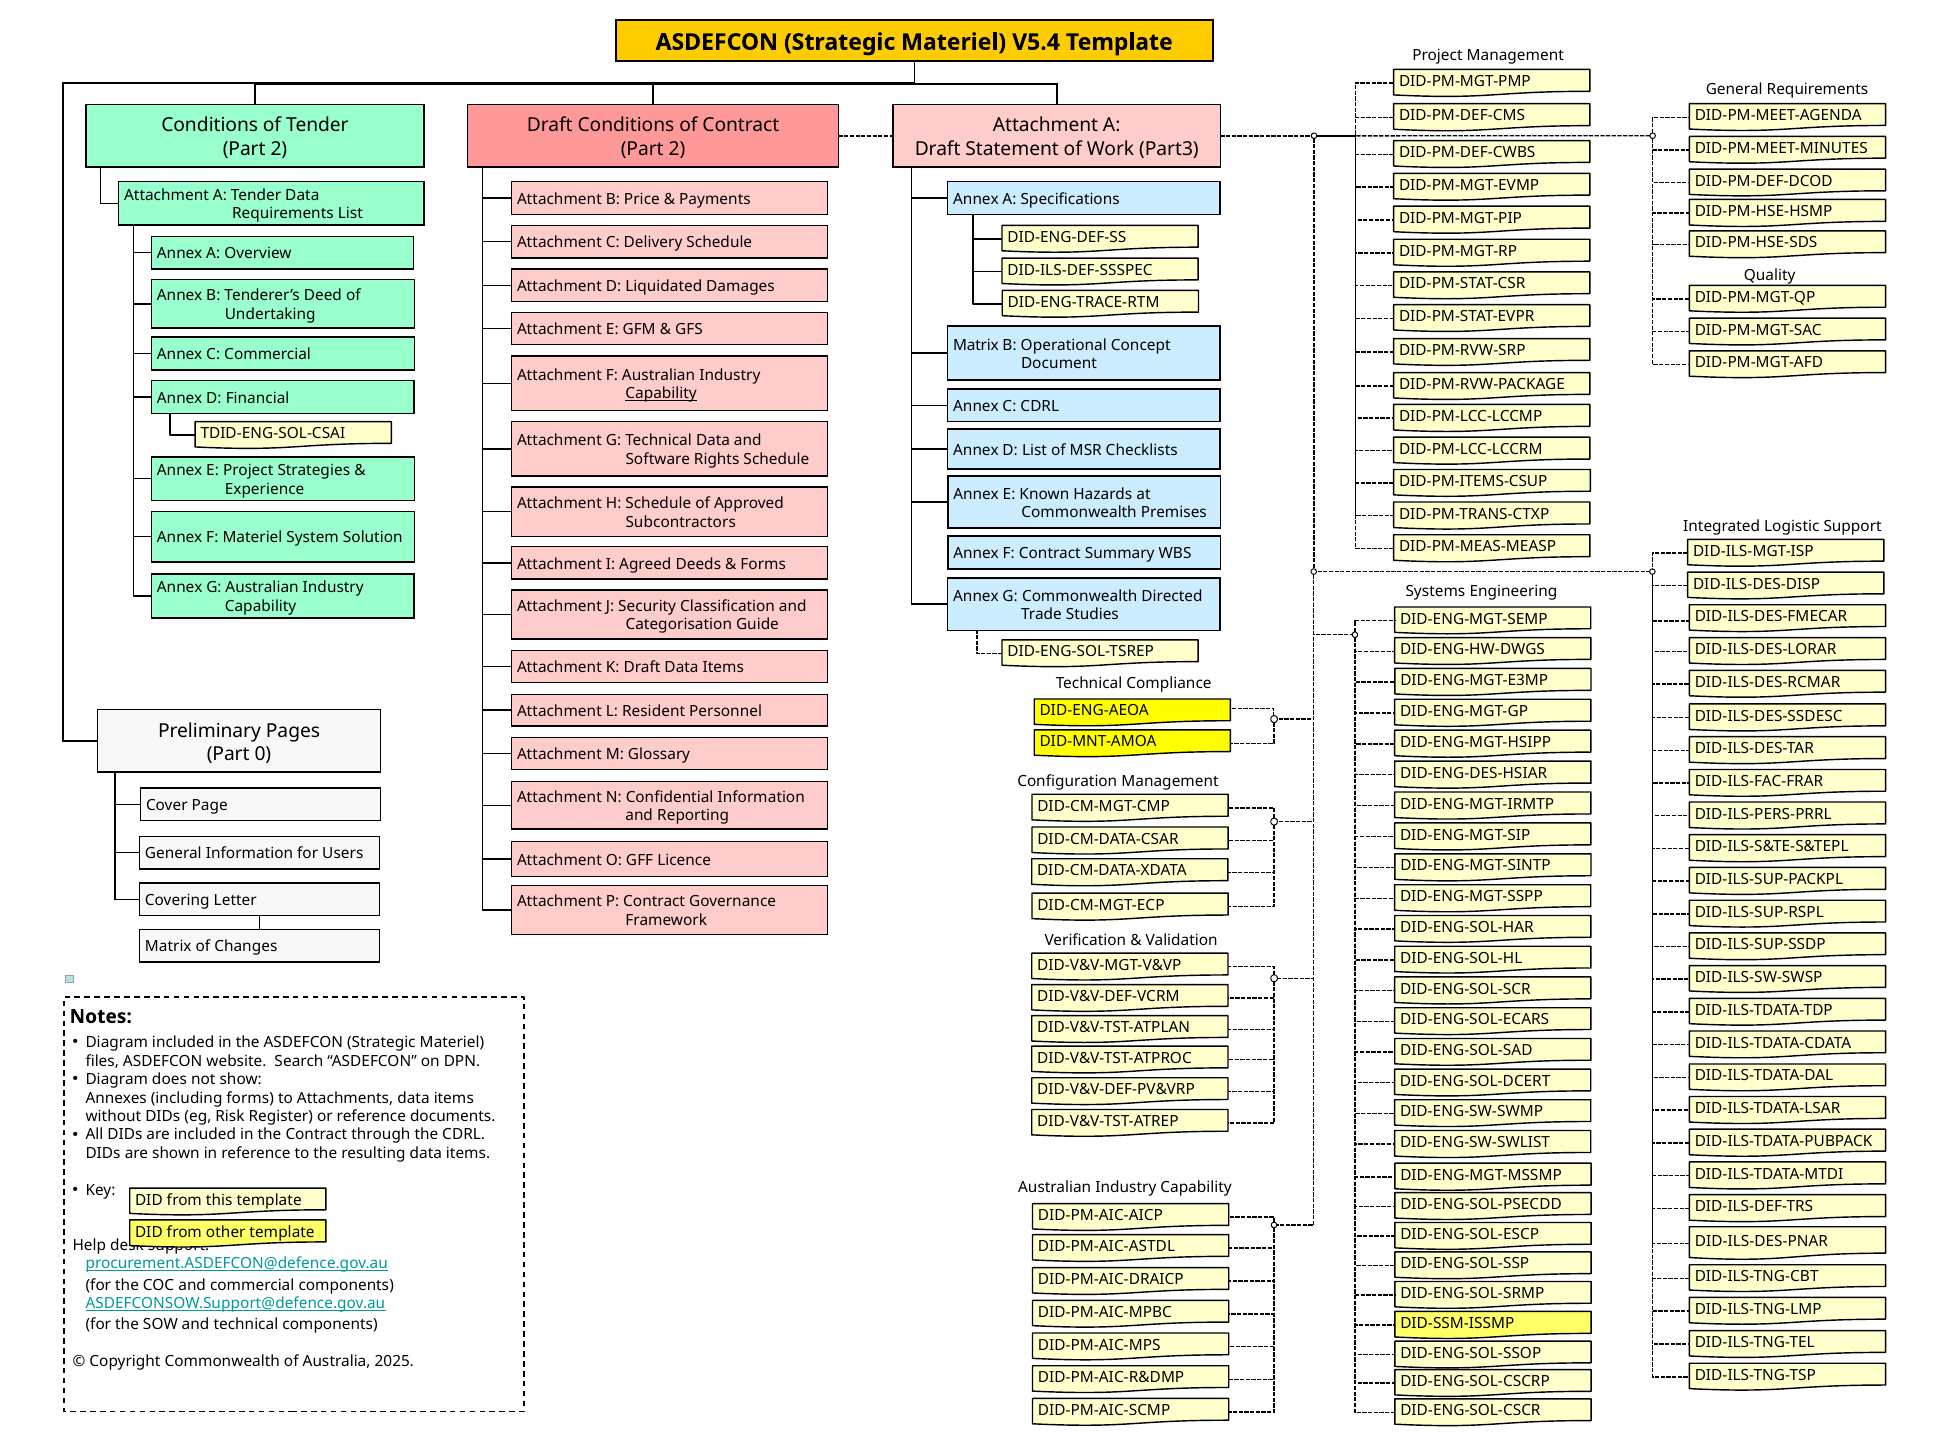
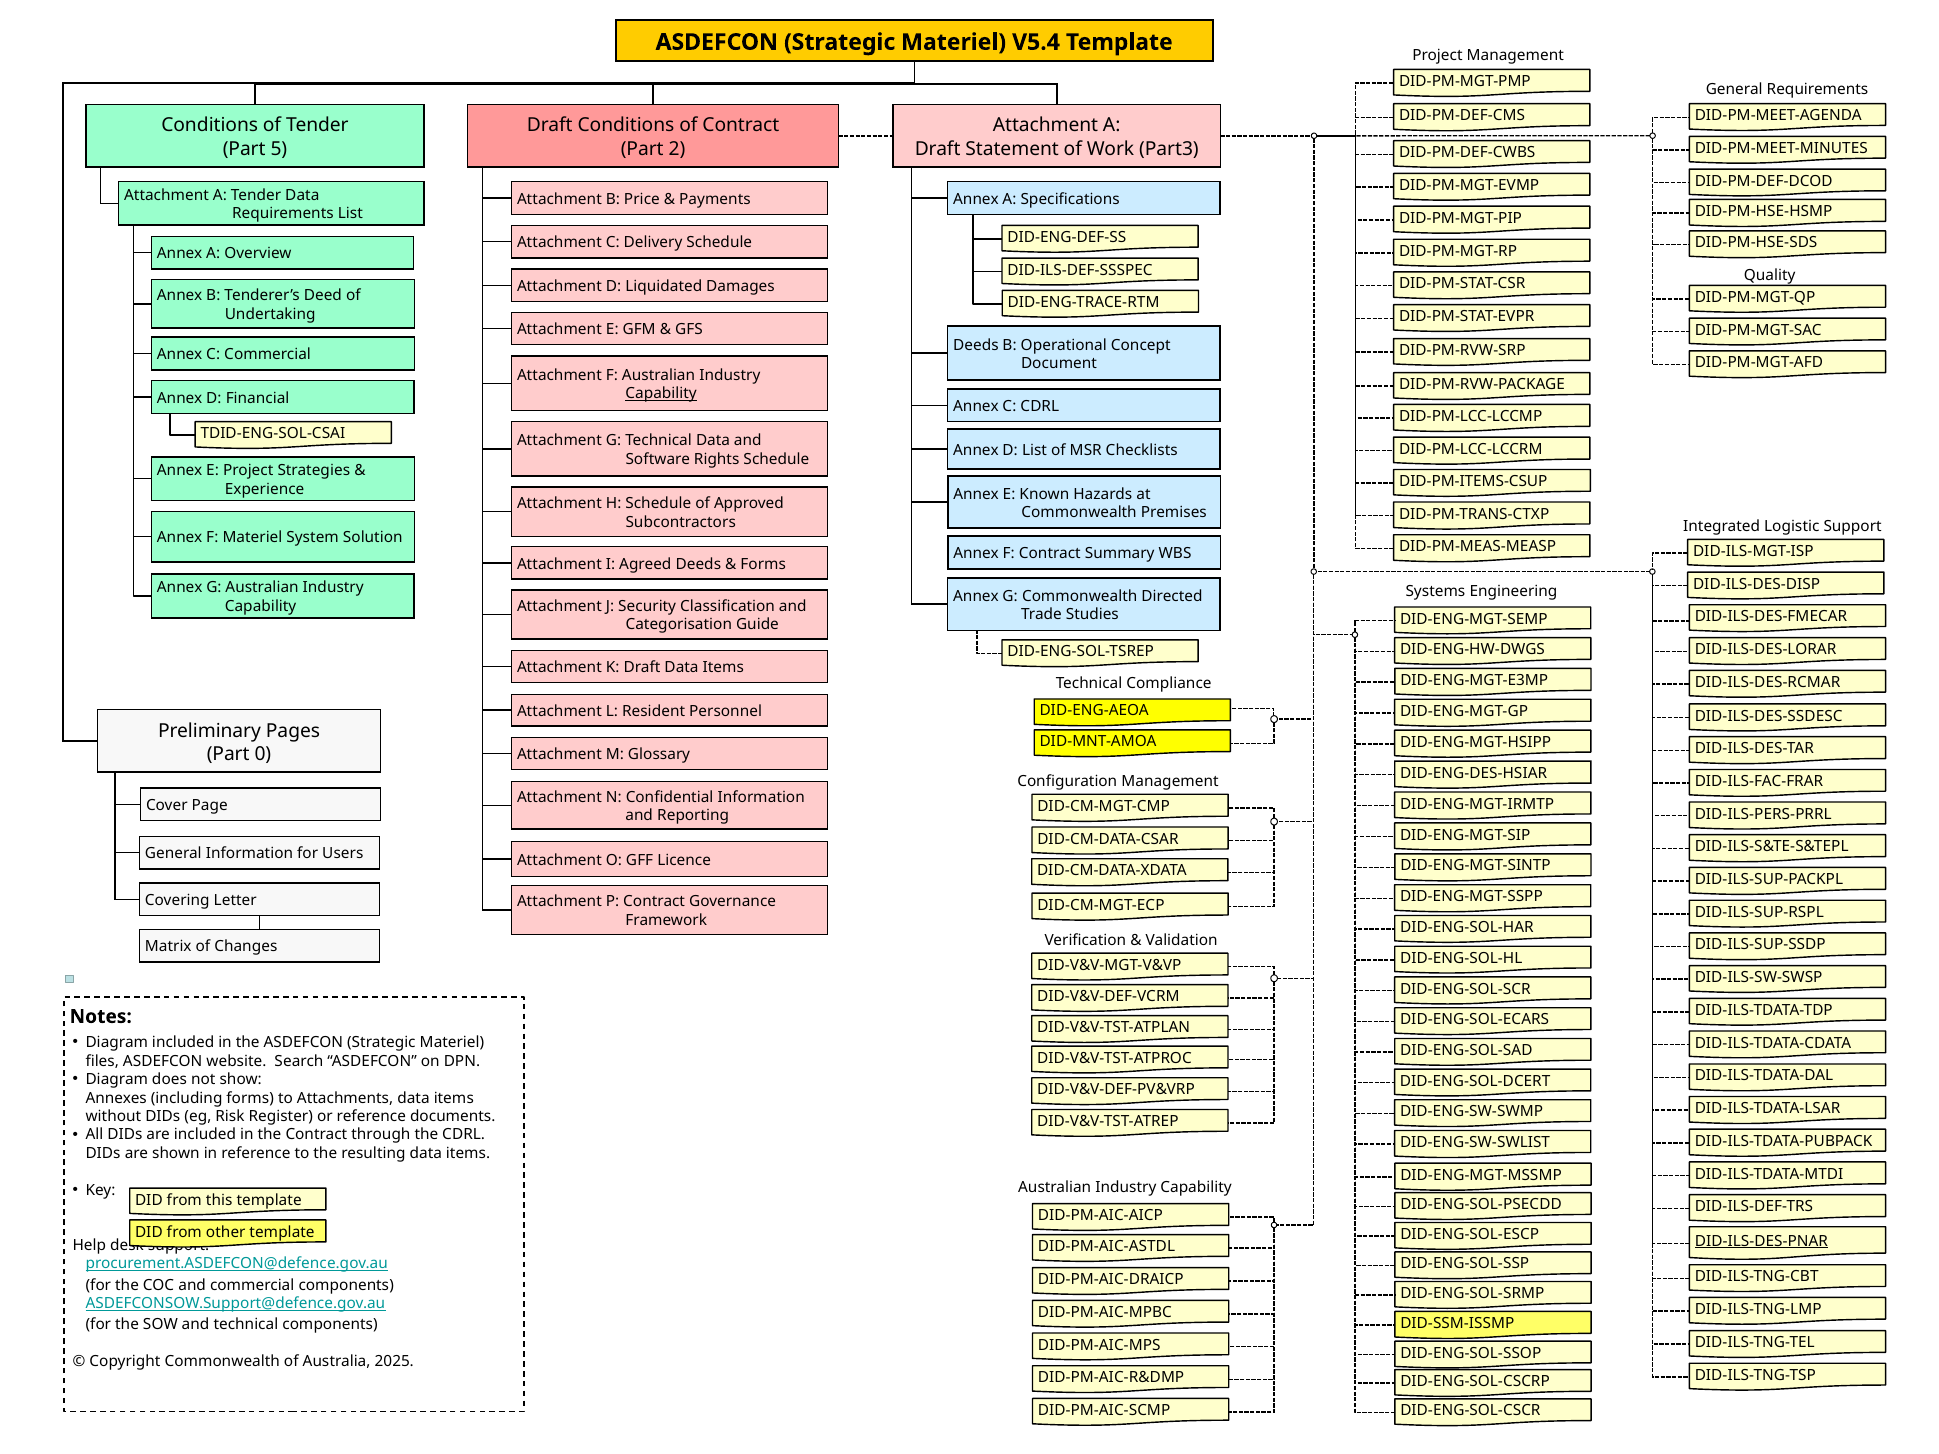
2: 2 -> 5 (279, 149)
Matrix: Matrix -> Deeds (976, 345)
DID-ILS-DES-PNAR underline: none -> present (1761, 1241)
